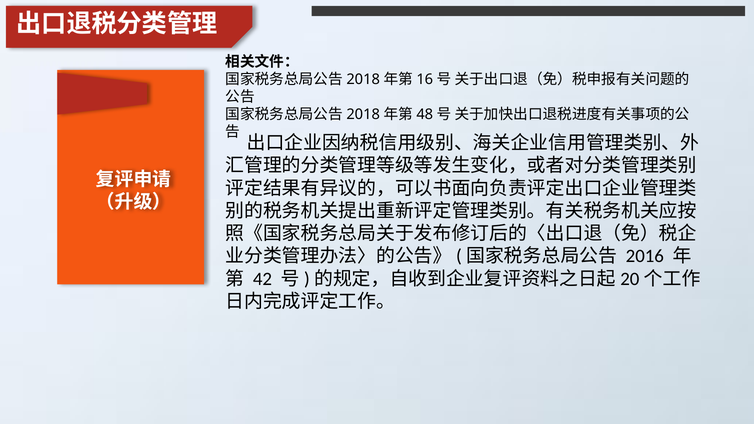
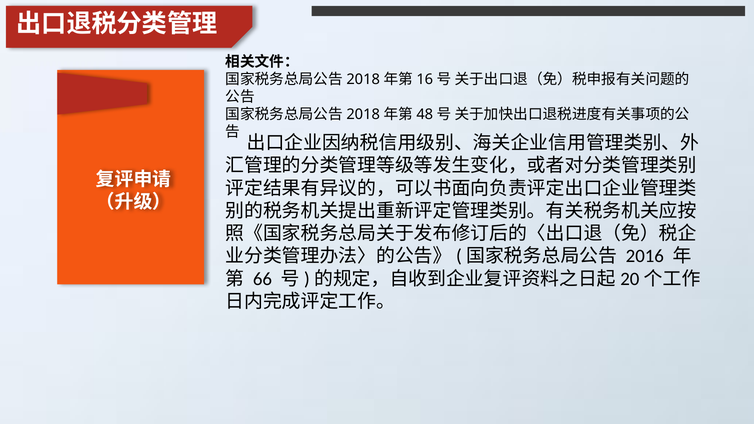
42: 42 -> 66 (262, 279)
